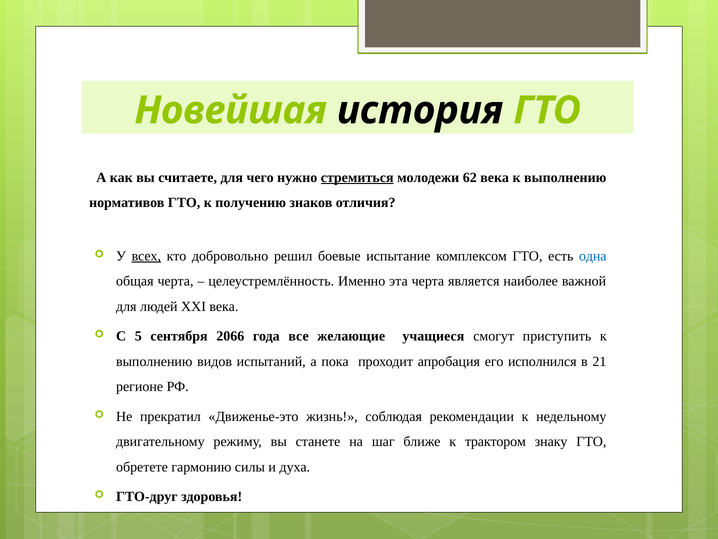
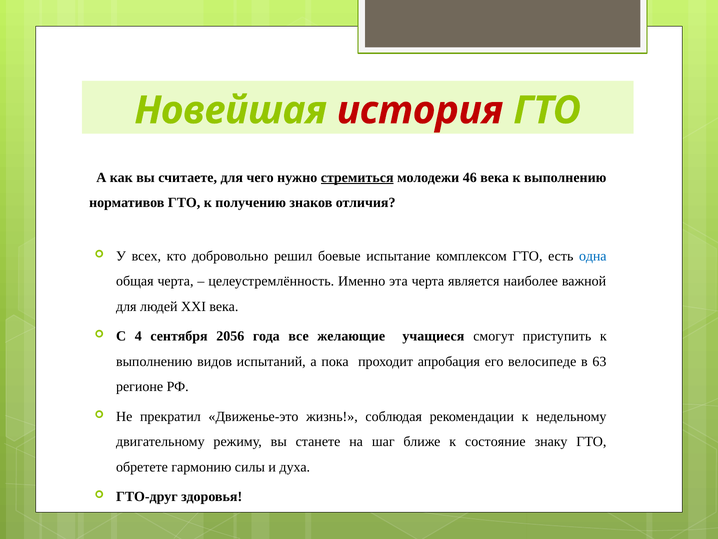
история colour: black -> red (420, 110)
62: 62 -> 46 (470, 177)
всех underline: present -> none (146, 256)
5: 5 -> 4 (138, 336)
2066: 2066 -> 2056 (230, 336)
исполнился: исполнился -> велосипеде (542, 361)
21: 21 -> 63 (599, 361)
трактором: трактором -> состояние (495, 441)
